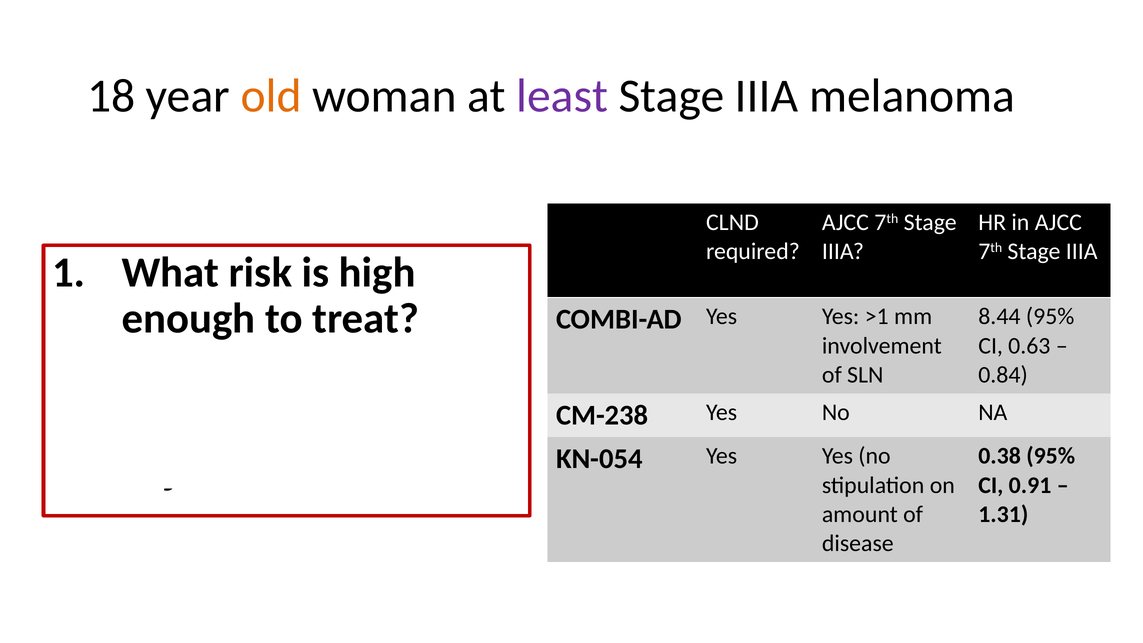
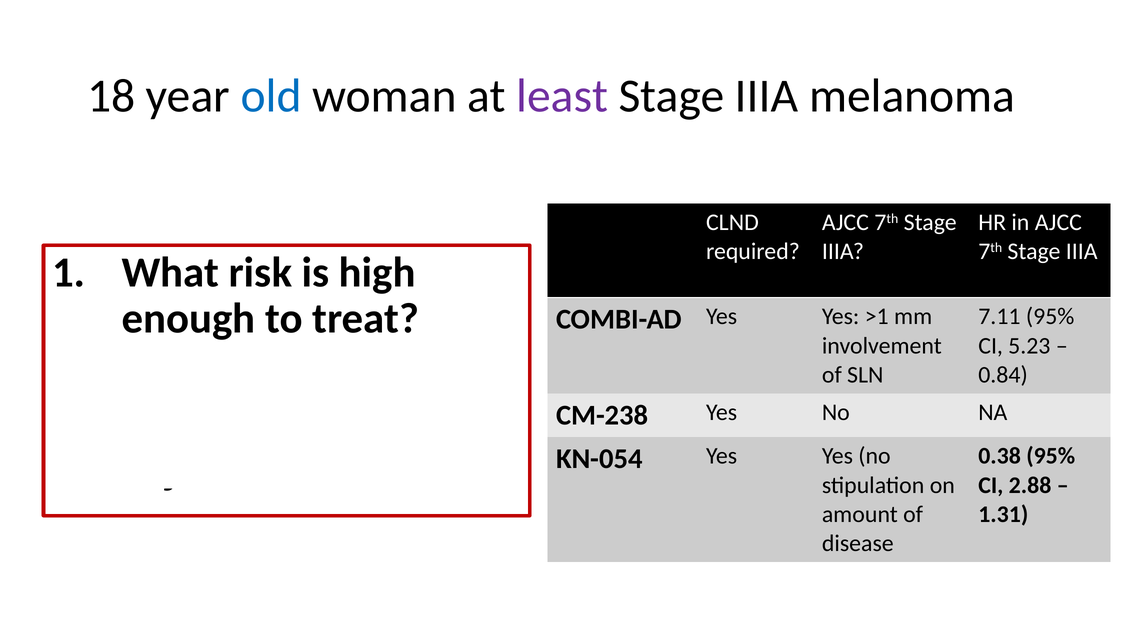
old colour: orange -> blue (271, 96)
8.44: 8.44 -> 7.11 (999, 316)
0.63: 0.63 -> 5.23 (1029, 346)
0.91: 0.91 -> 2.88 (1030, 485)
